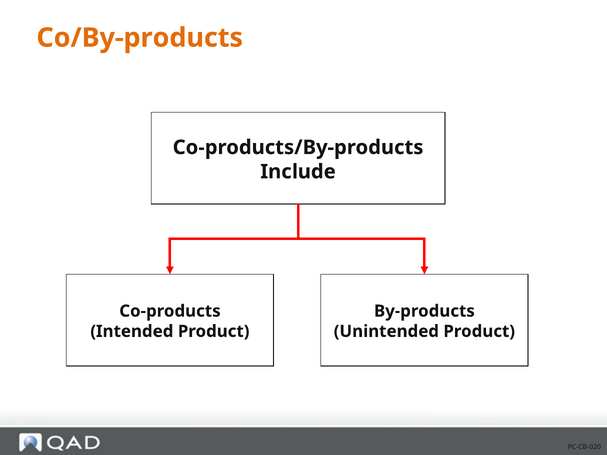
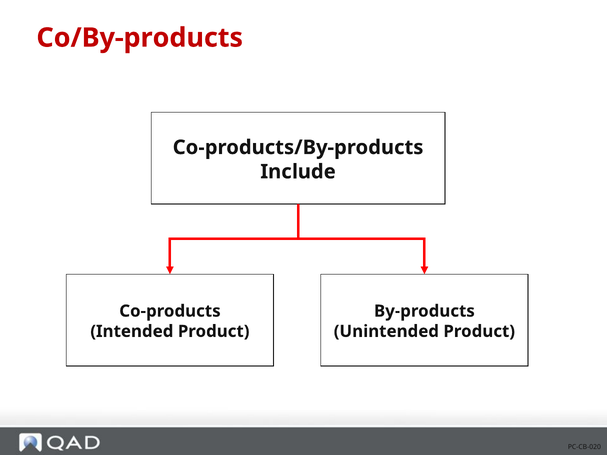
Co/By-products colour: orange -> red (140, 38)
